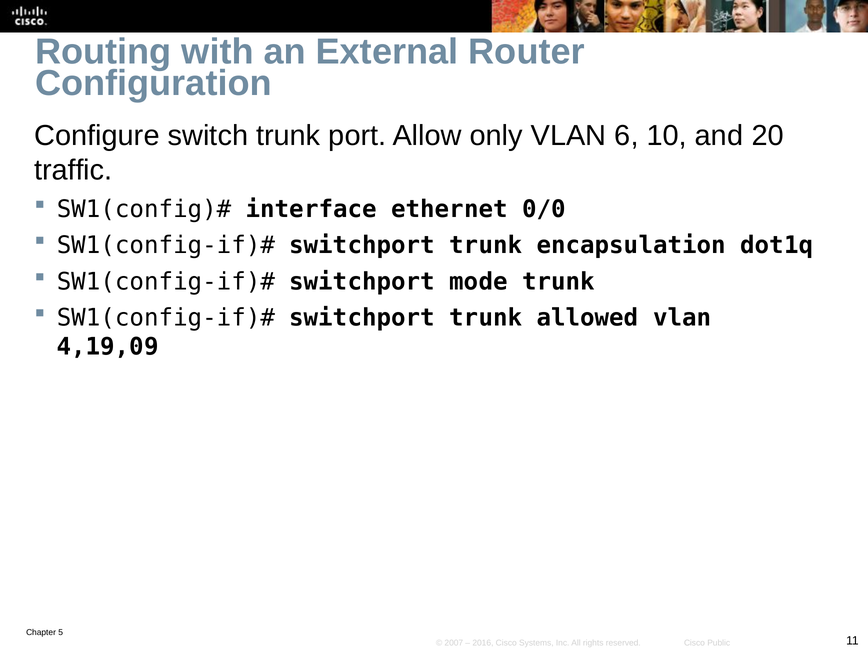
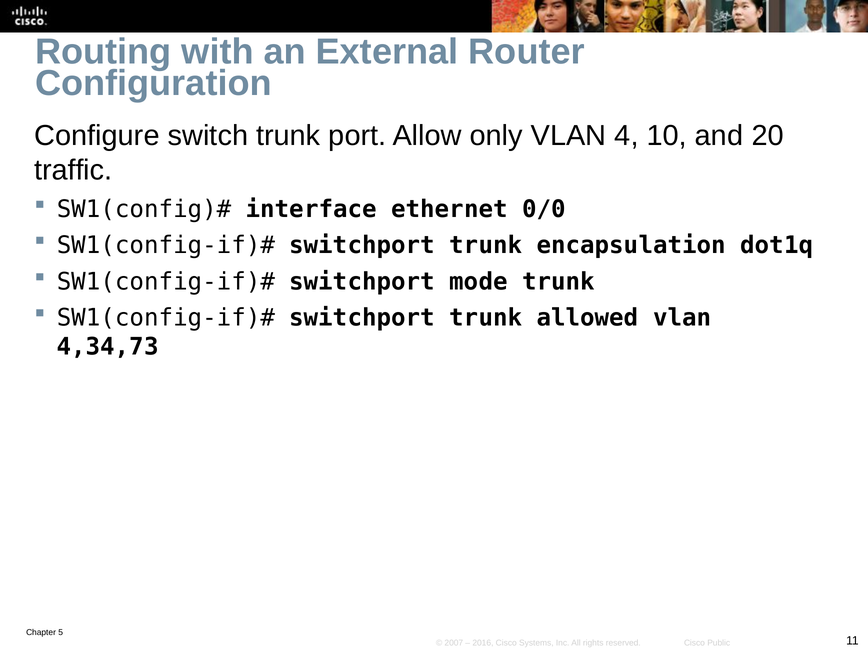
6: 6 -> 4 (626, 136)
4,19,09: 4,19,09 -> 4,34,73 (108, 347)
